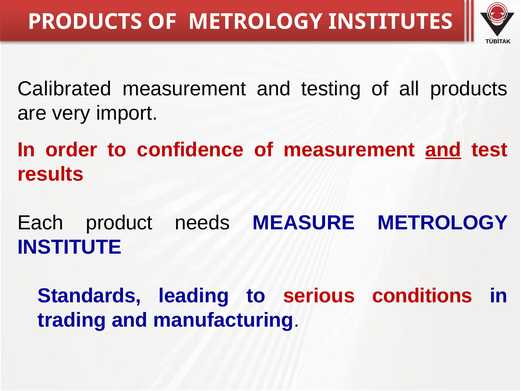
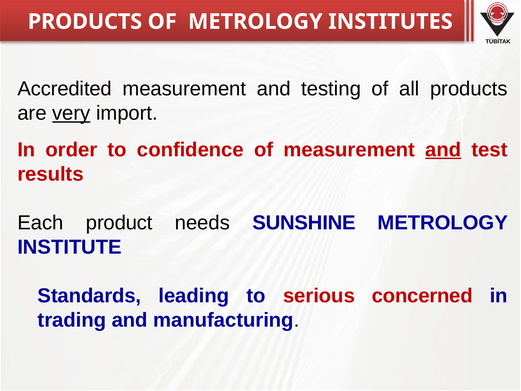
Calibrated: Calibrated -> Accredited (65, 89)
very underline: none -> present (71, 113)
MEASURE: MEASURE -> SUNSHINE (304, 223)
conditions: conditions -> concerned (422, 296)
